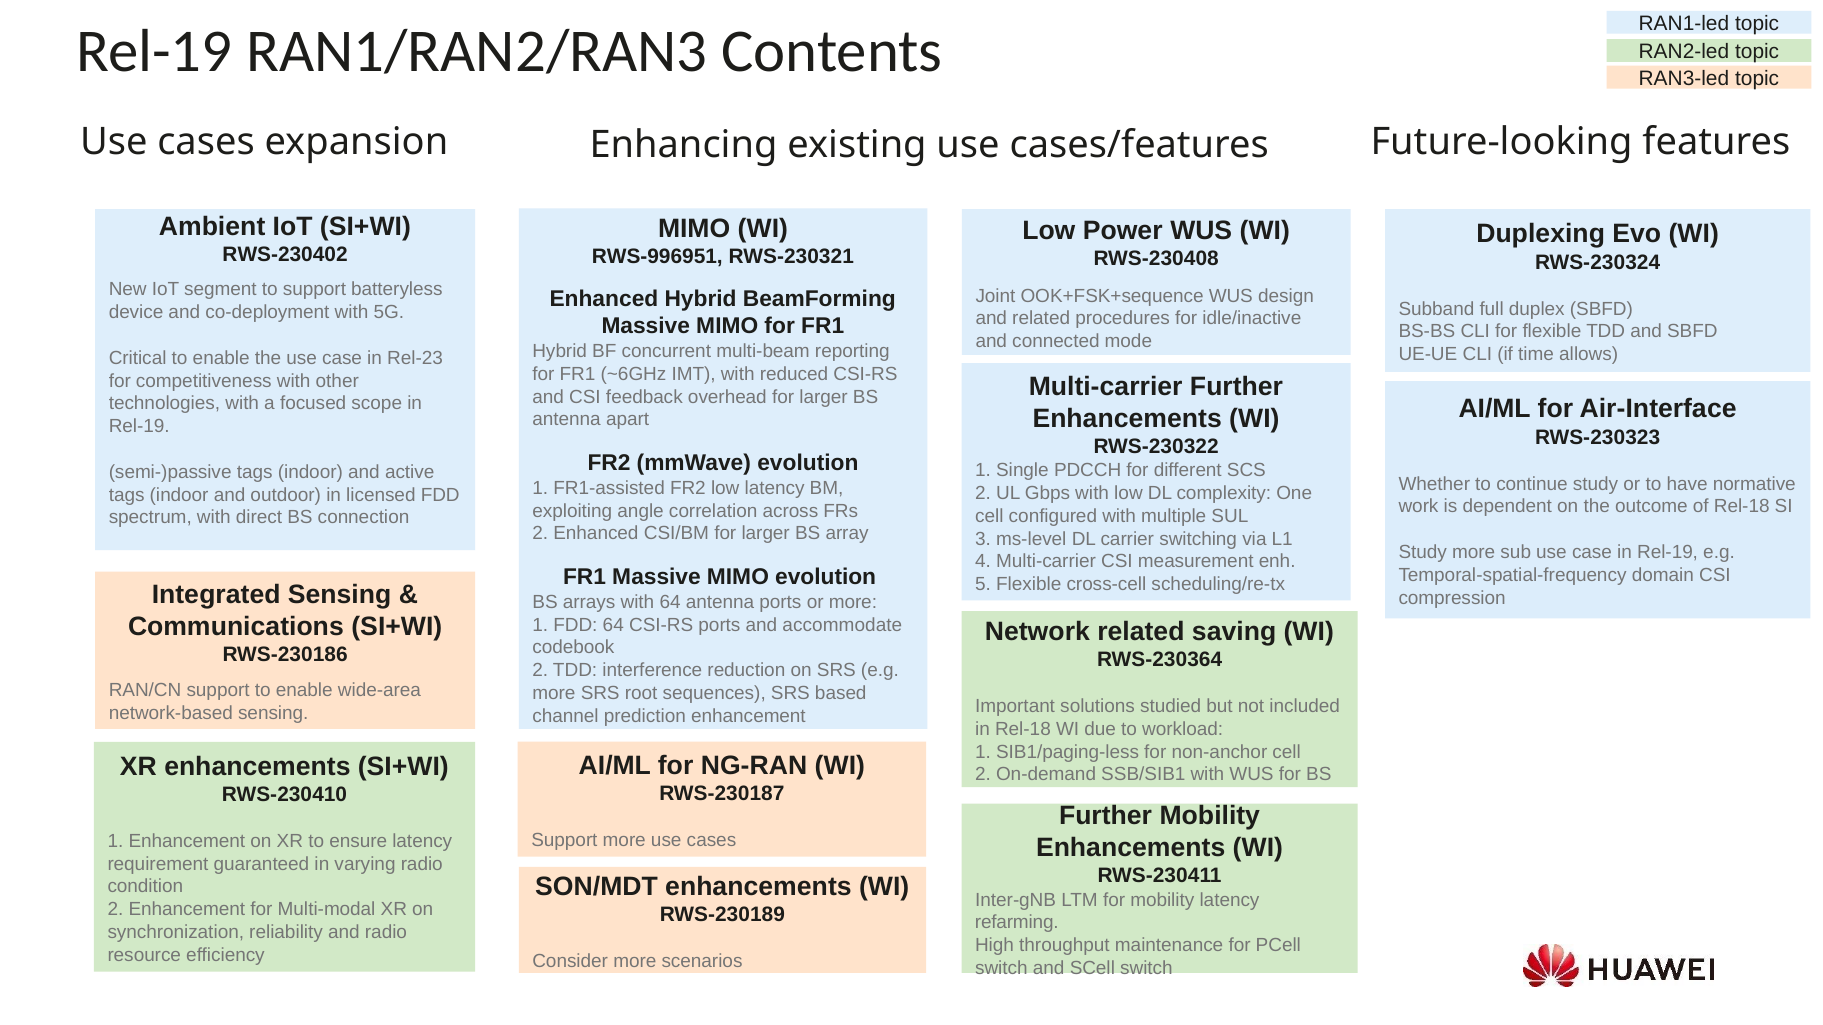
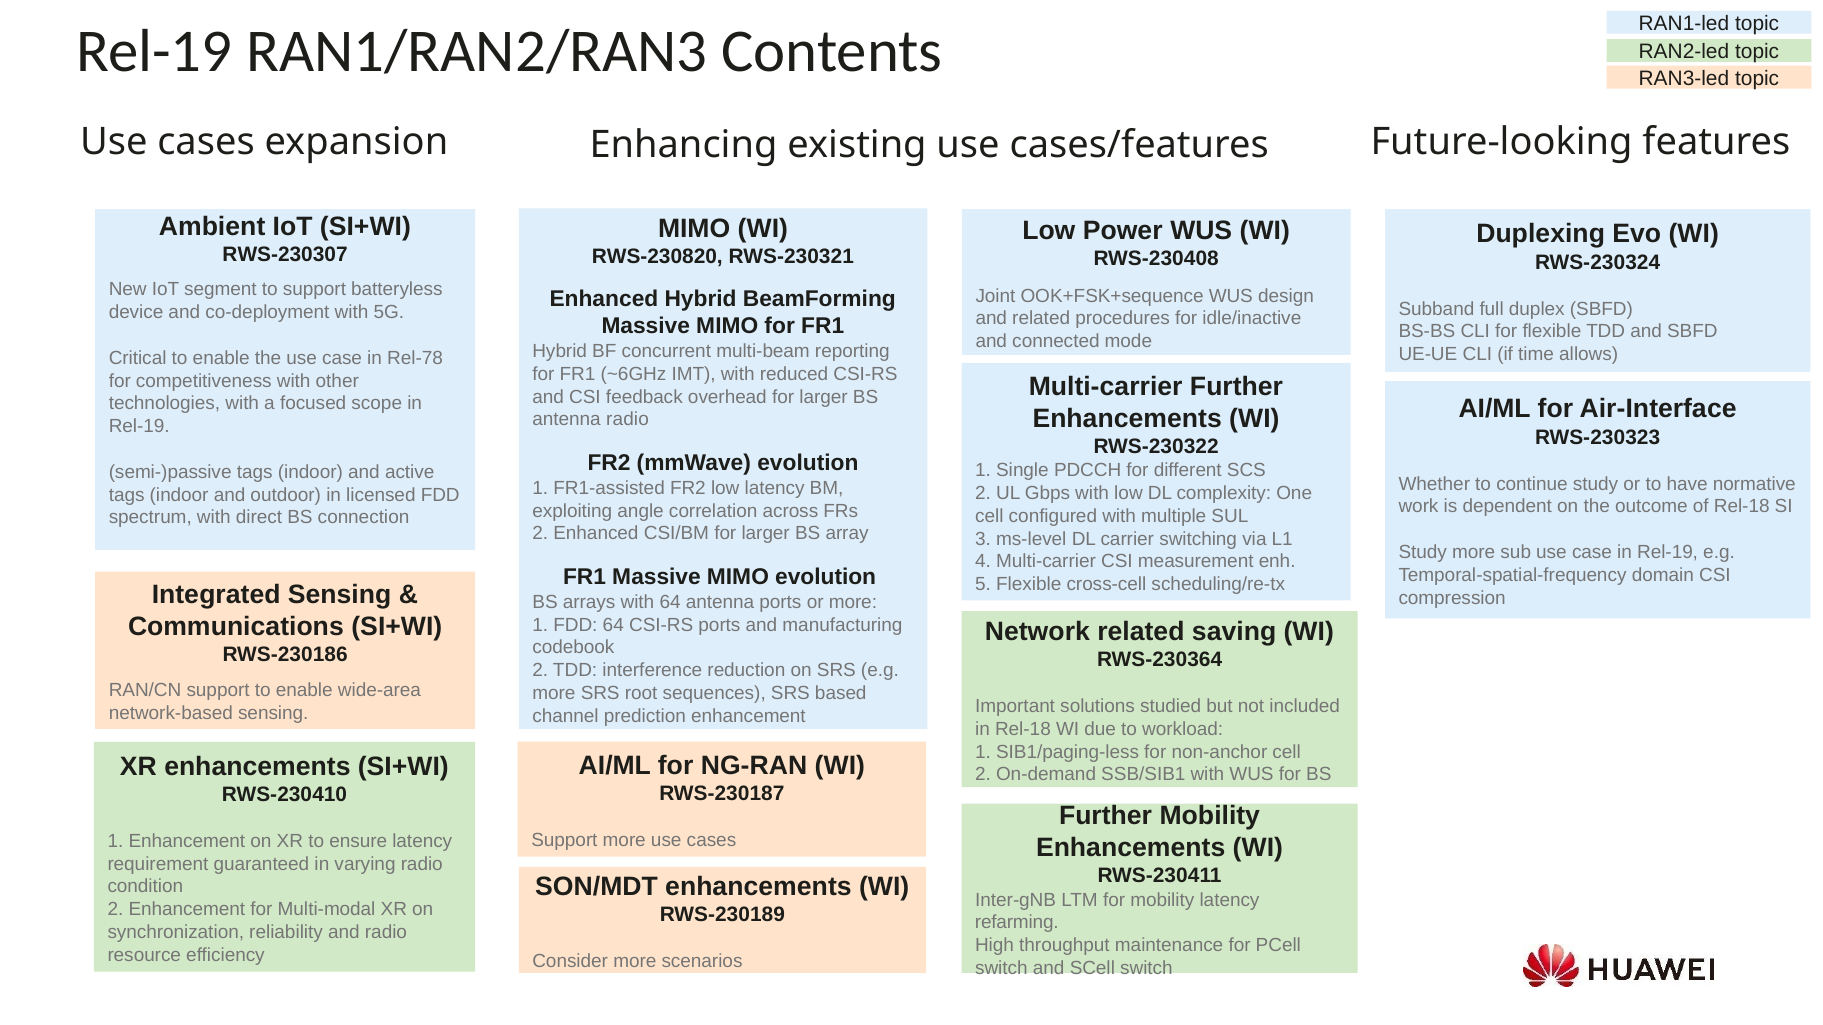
RWS-230402: RWS-230402 -> RWS-230307 (285, 254)
RWS-996951: RWS-996951 -> RWS-230820 (657, 257)
Rel-23: Rel-23 -> Rel-78 (415, 358)
antenna apart: apart -> radio (627, 420)
accommodate: accommodate -> manufacturing (842, 625)
